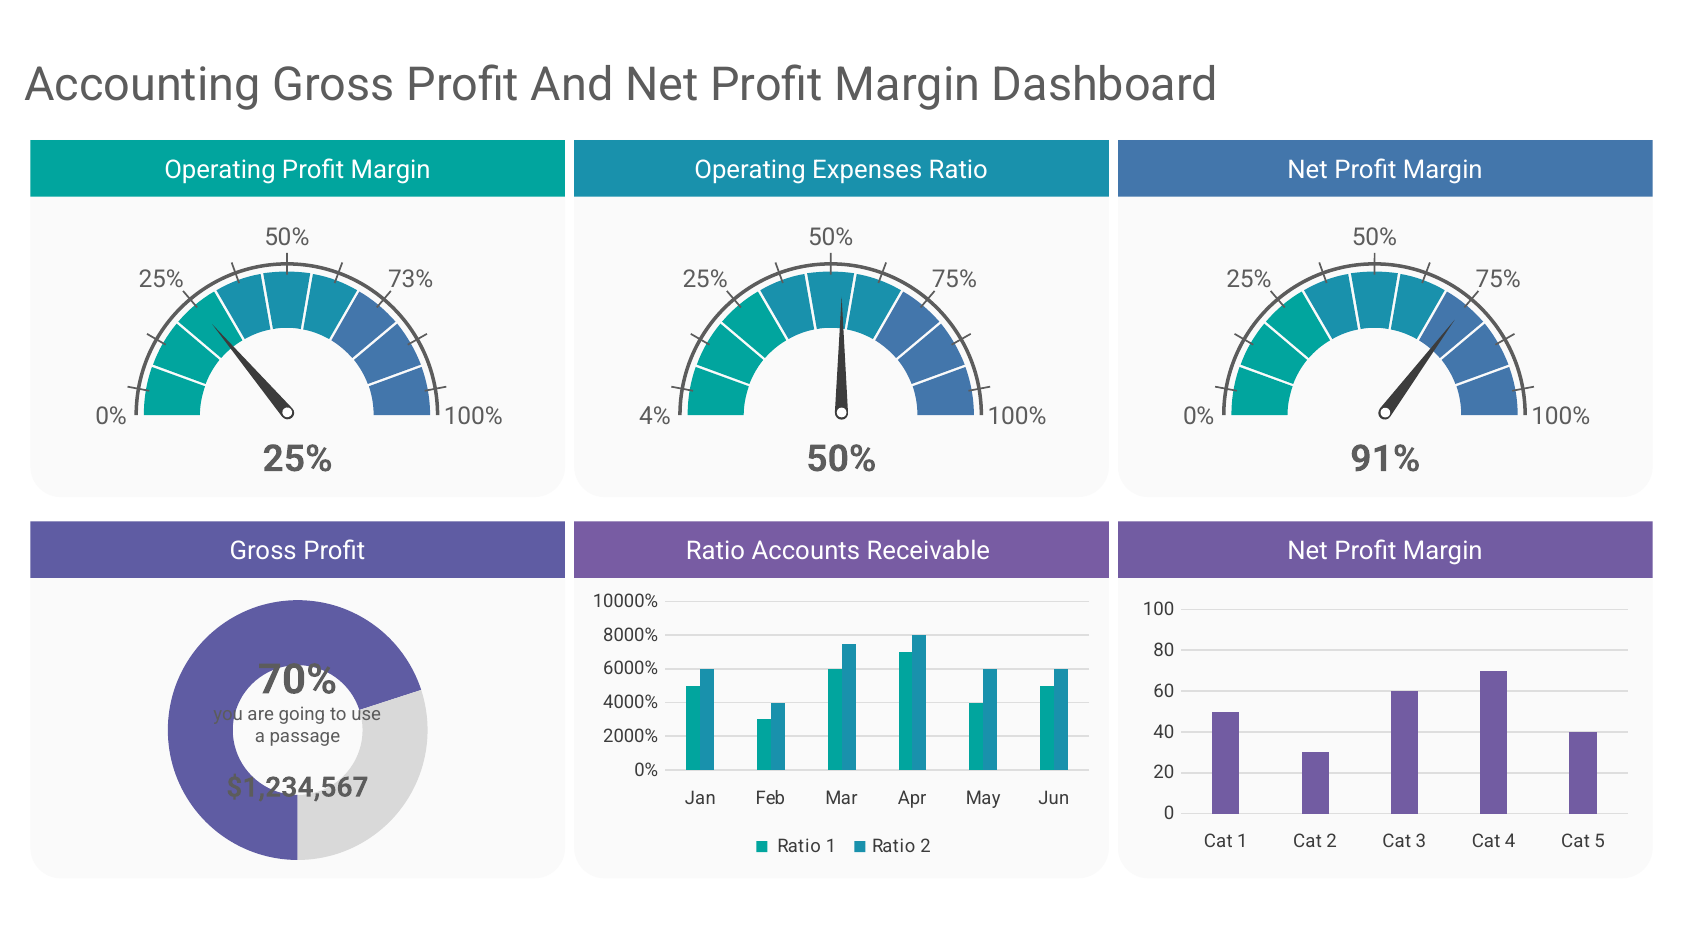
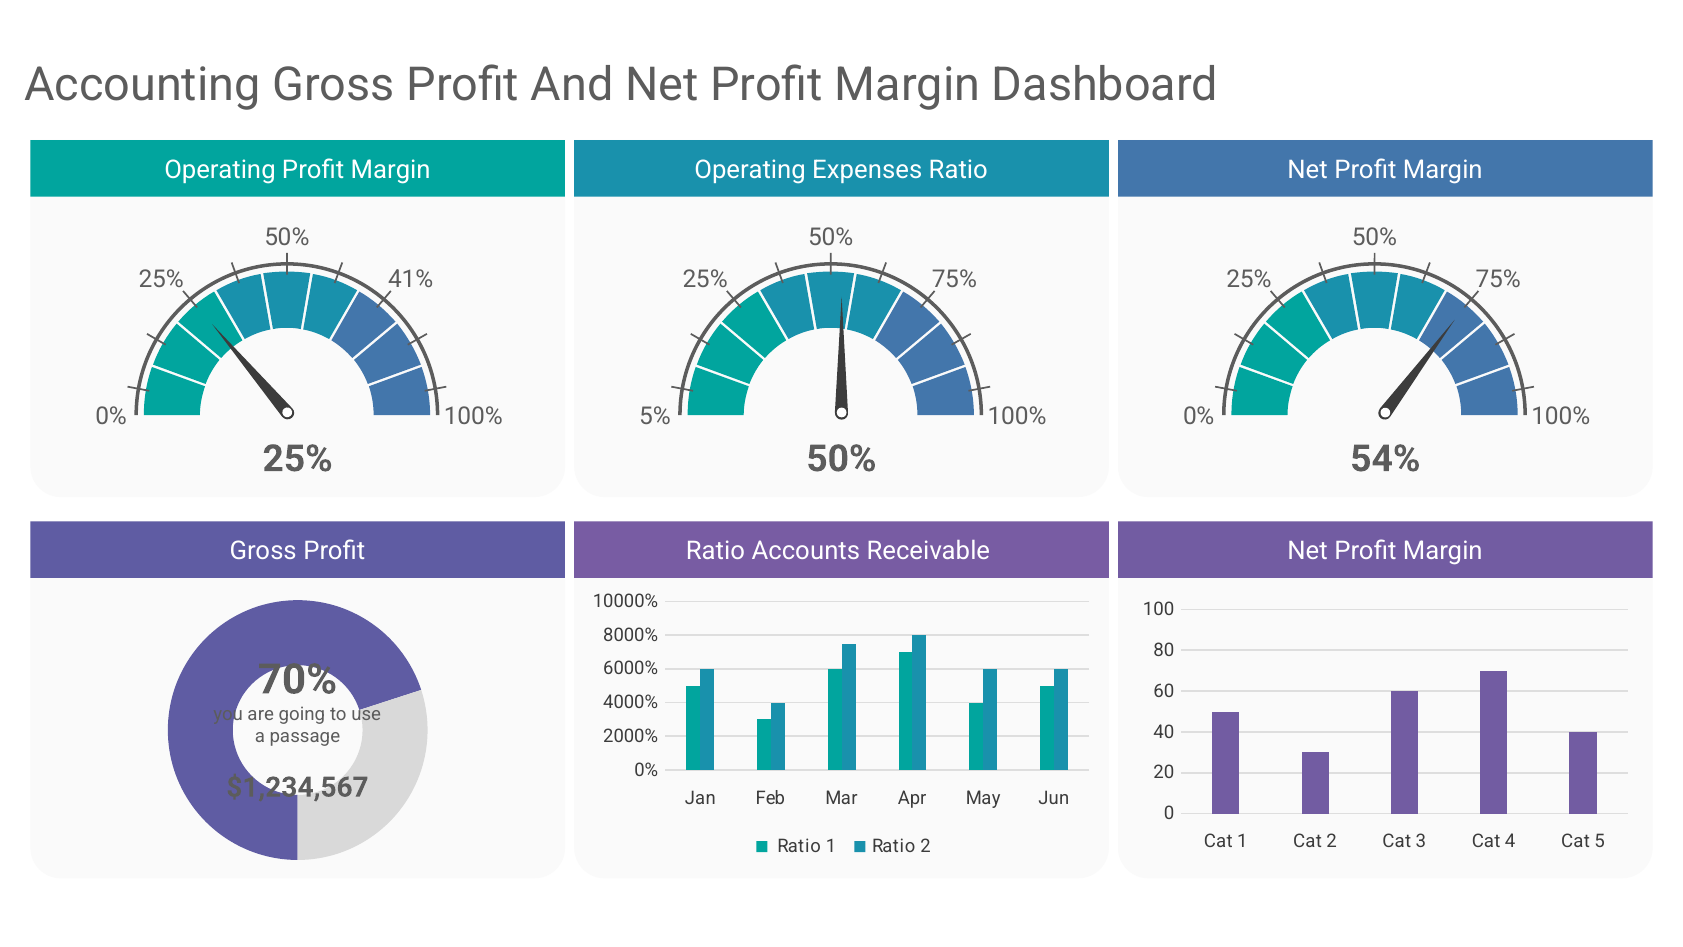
73%: 73% -> 41% (411, 279)
4%: 4% -> 5% (655, 416)
91%: 91% -> 54% (1385, 459)
